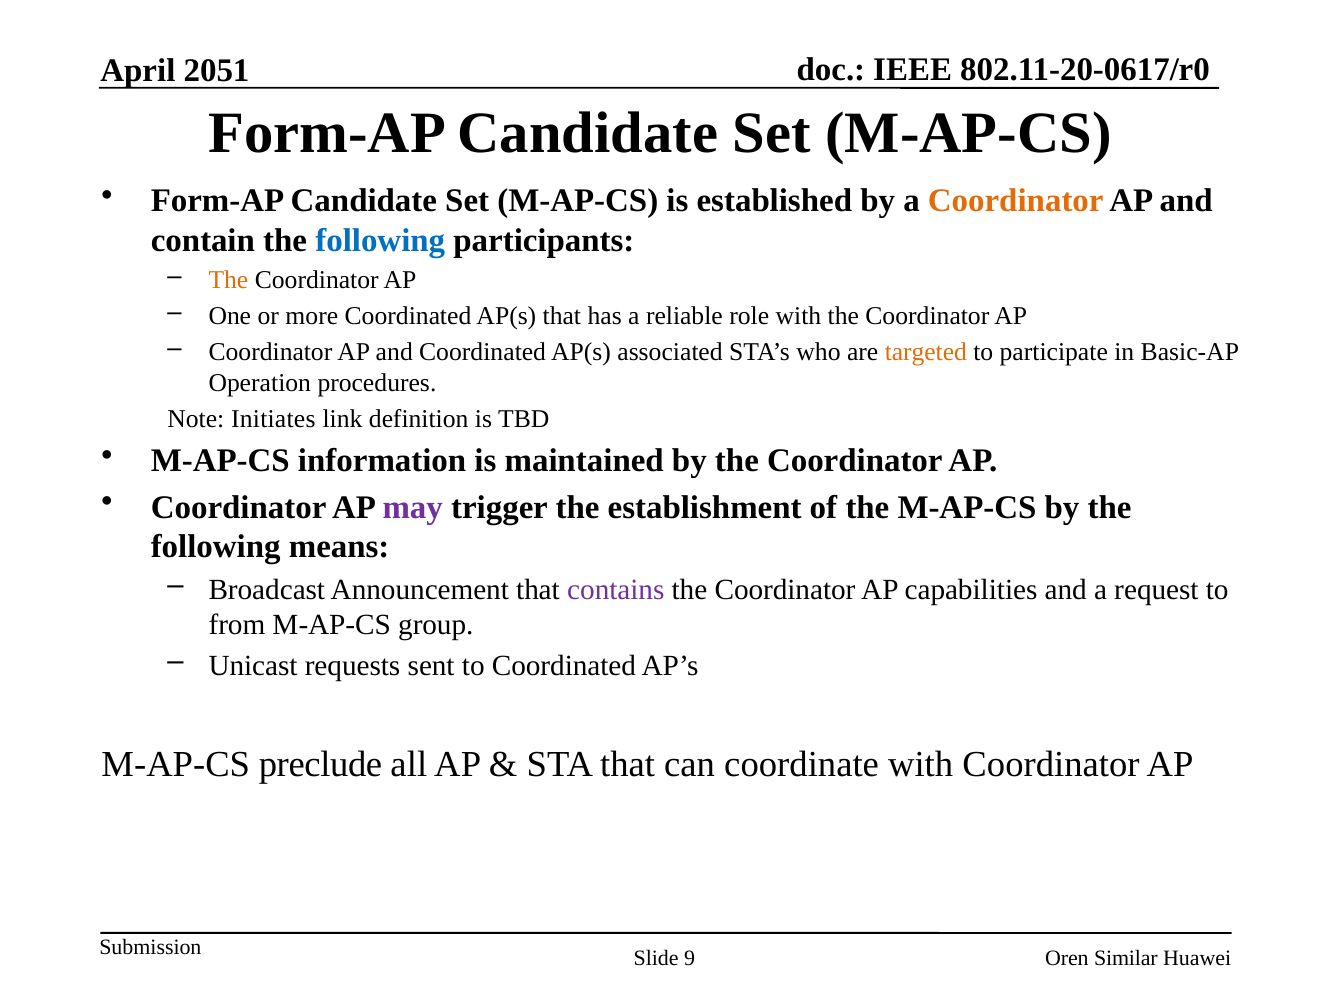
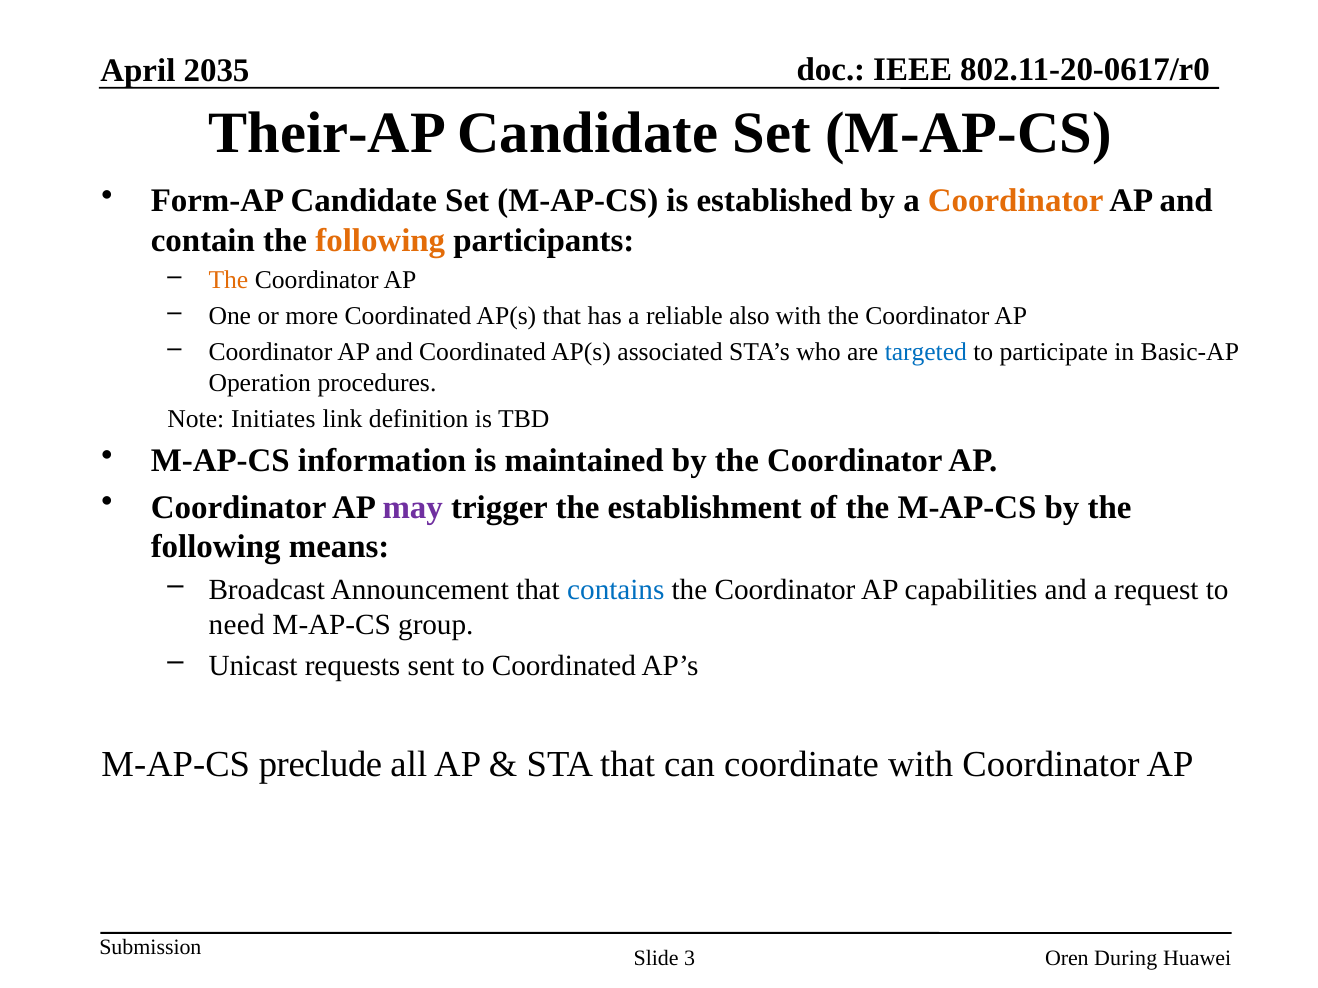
2051: 2051 -> 2035 (217, 70)
Form-AP: Form-AP -> Their-AP (327, 133)
following colour: blue -> orange (380, 241)
role: role -> also (749, 316)
targeted colour: orange -> blue (926, 352)
contains colour: purple -> blue (616, 590)
from: from -> need (237, 625)
9: 9 -> 3 (690, 958)
Similar: Similar -> During (1126, 958)
